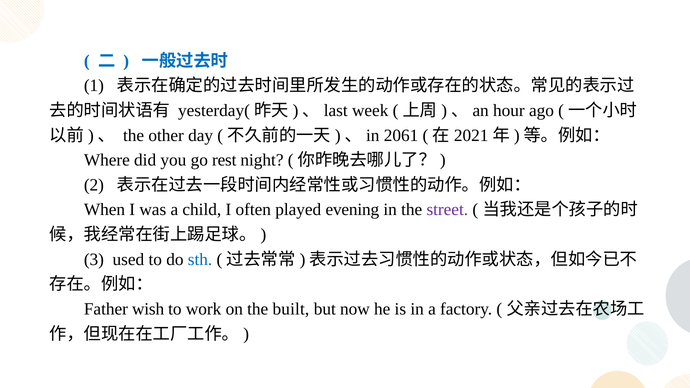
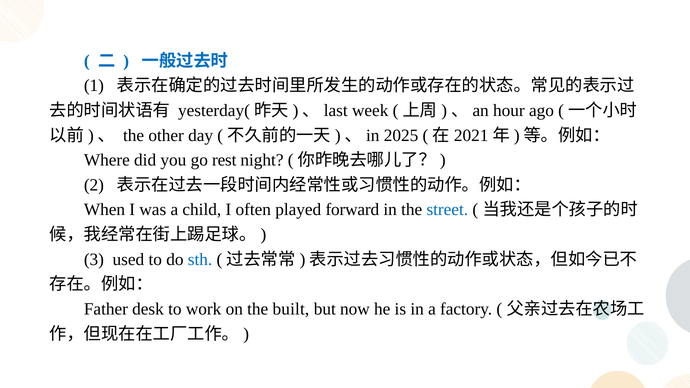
2061: 2061 -> 2025 (401, 135)
evening: evening -> forward (352, 210)
street colour: purple -> blue (447, 210)
wish: wish -> desk (148, 309)
